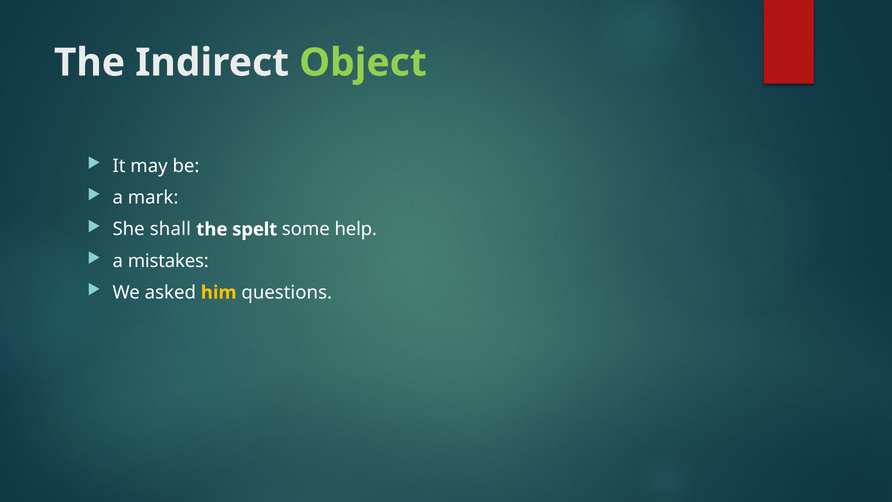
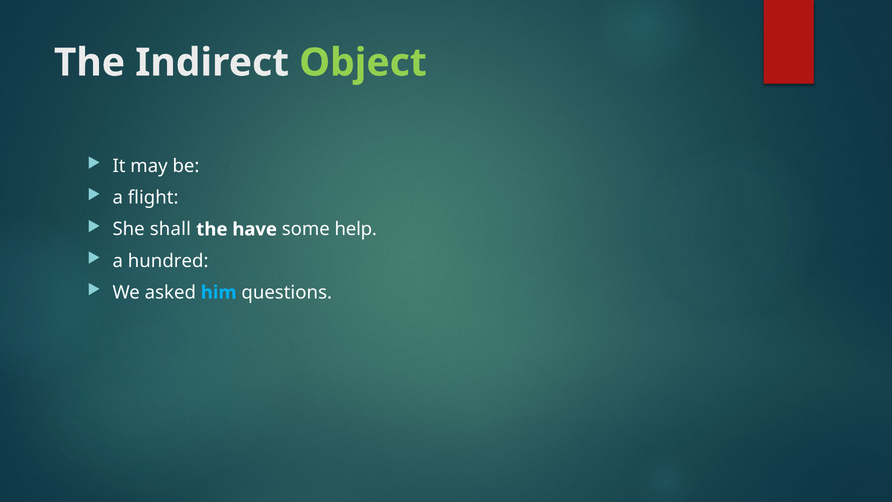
mark: mark -> flight (153, 198)
spelt: spelt -> have (255, 229)
mistakes: mistakes -> hundred (168, 261)
him colour: yellow -> light blue (219, 292)
